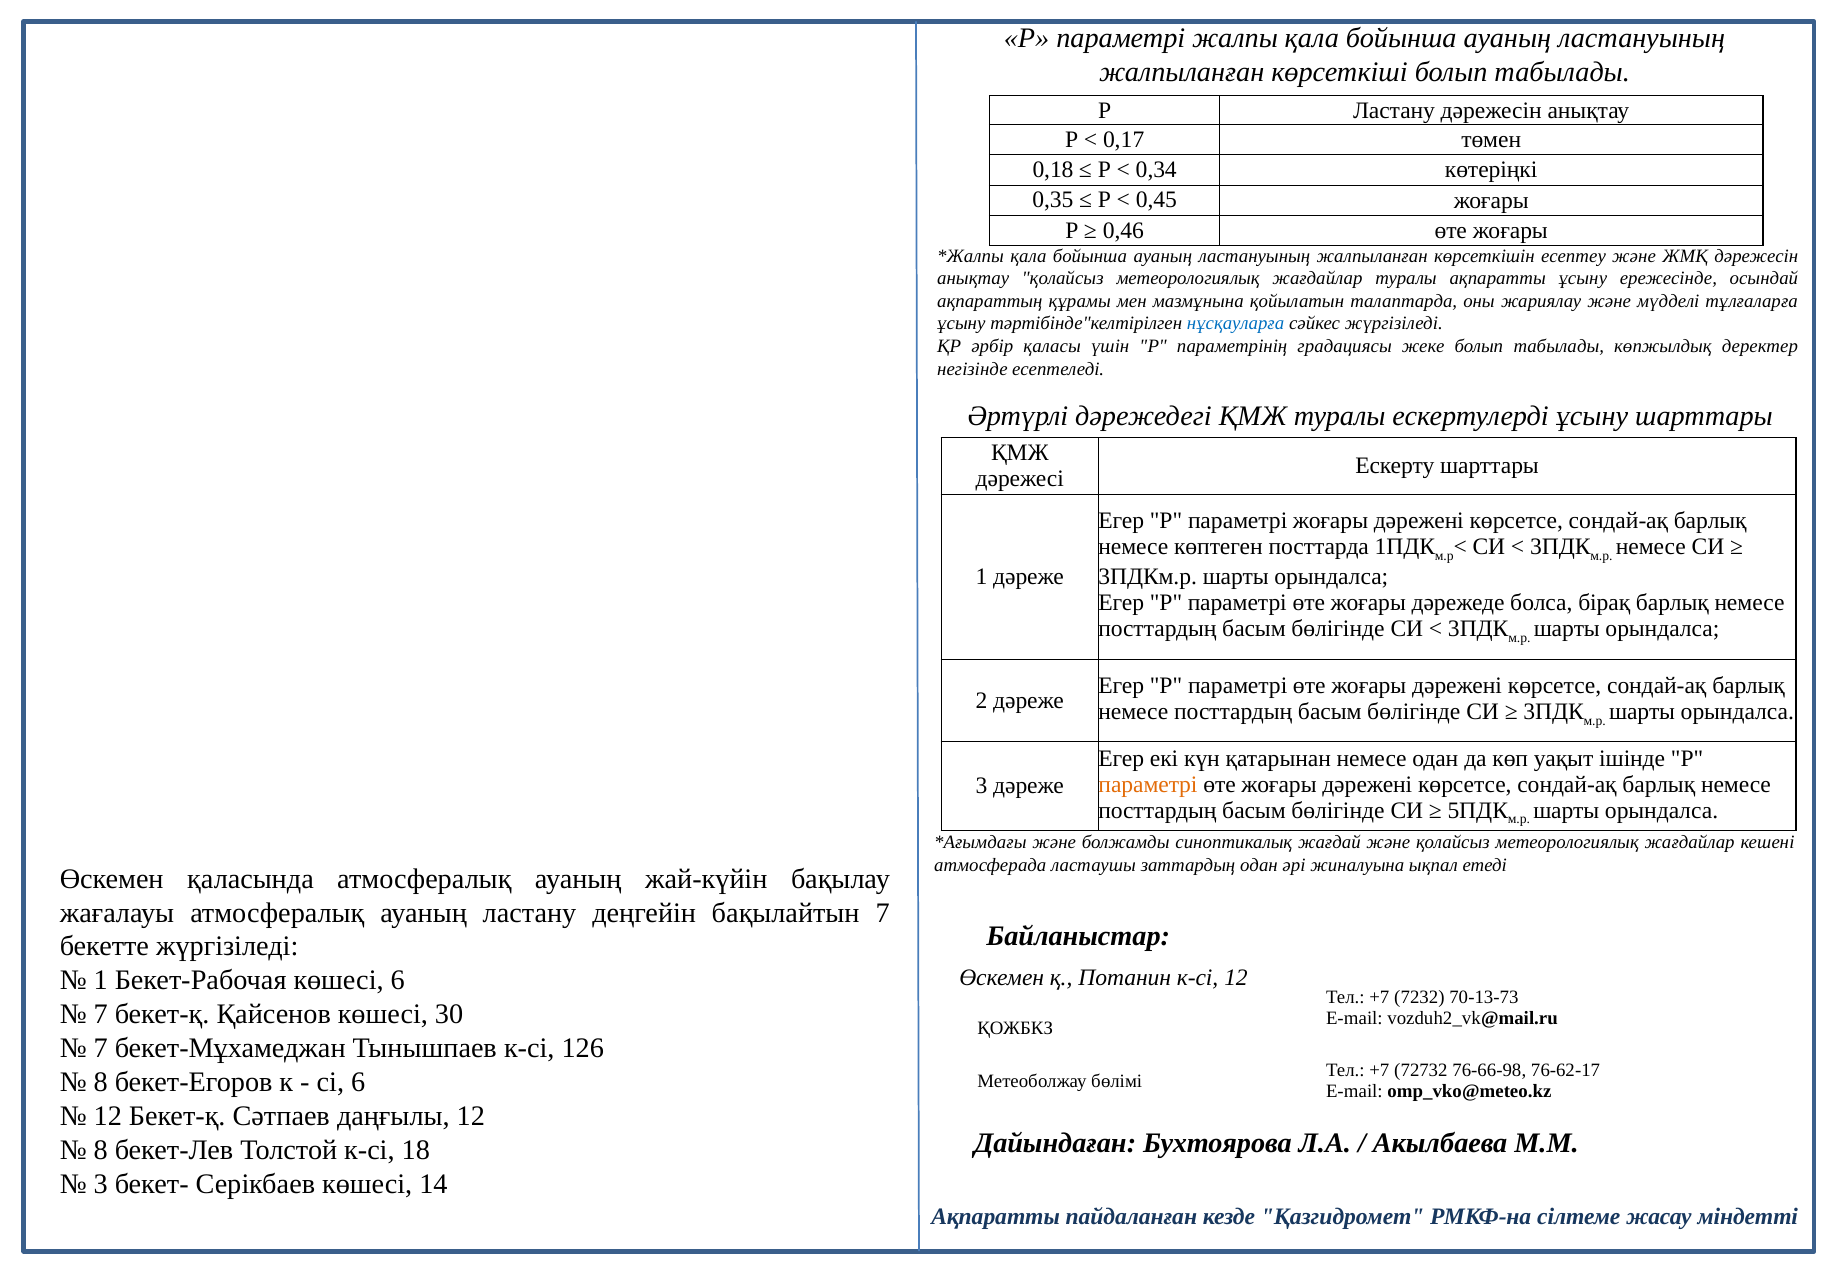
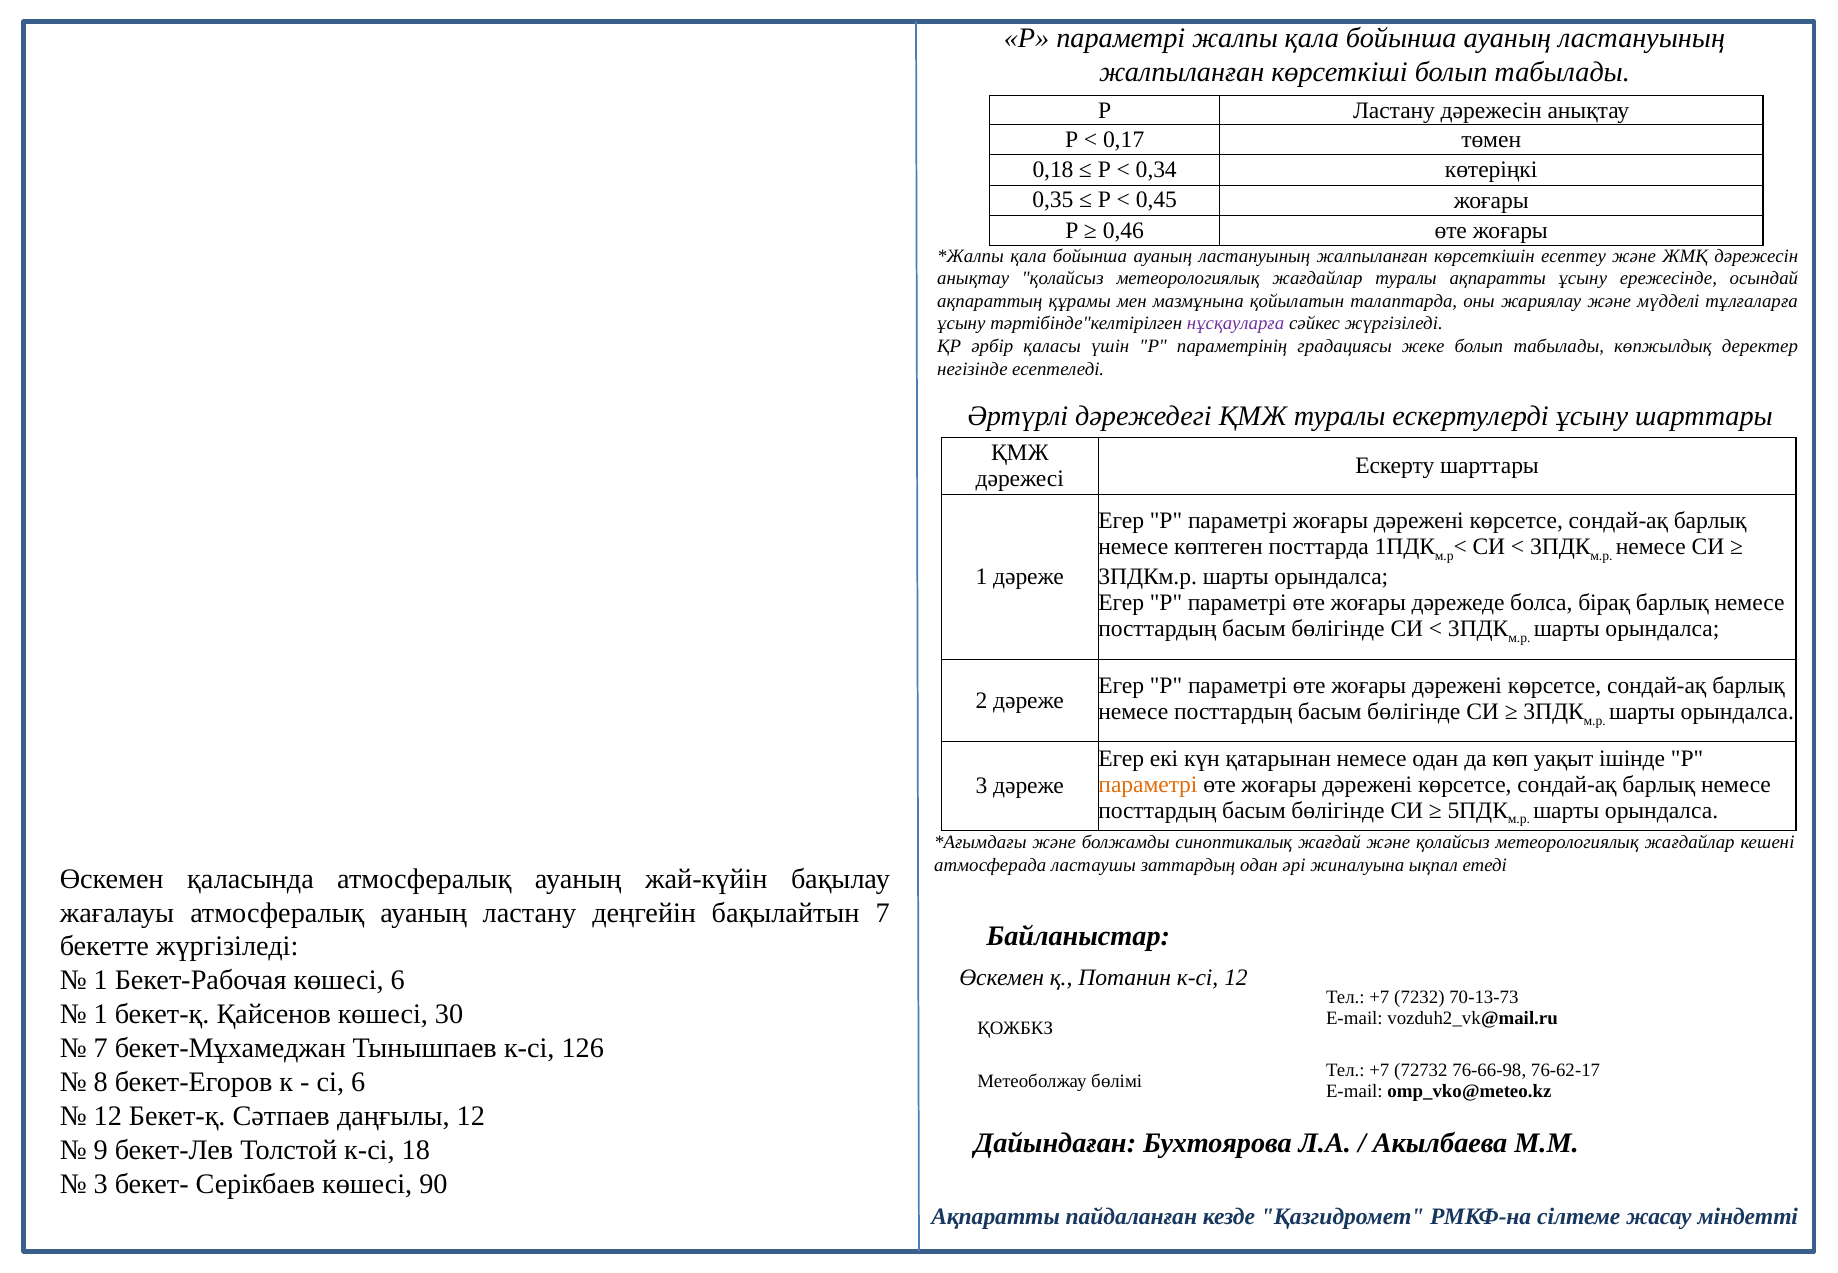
нұсқауларға colour: blue -> purple (1236, 323)
7: 7 -> 1 (101, 1014)
8: 8 -> 9 (101, 1150)
14: 14 -> 90 (433, 1184)
